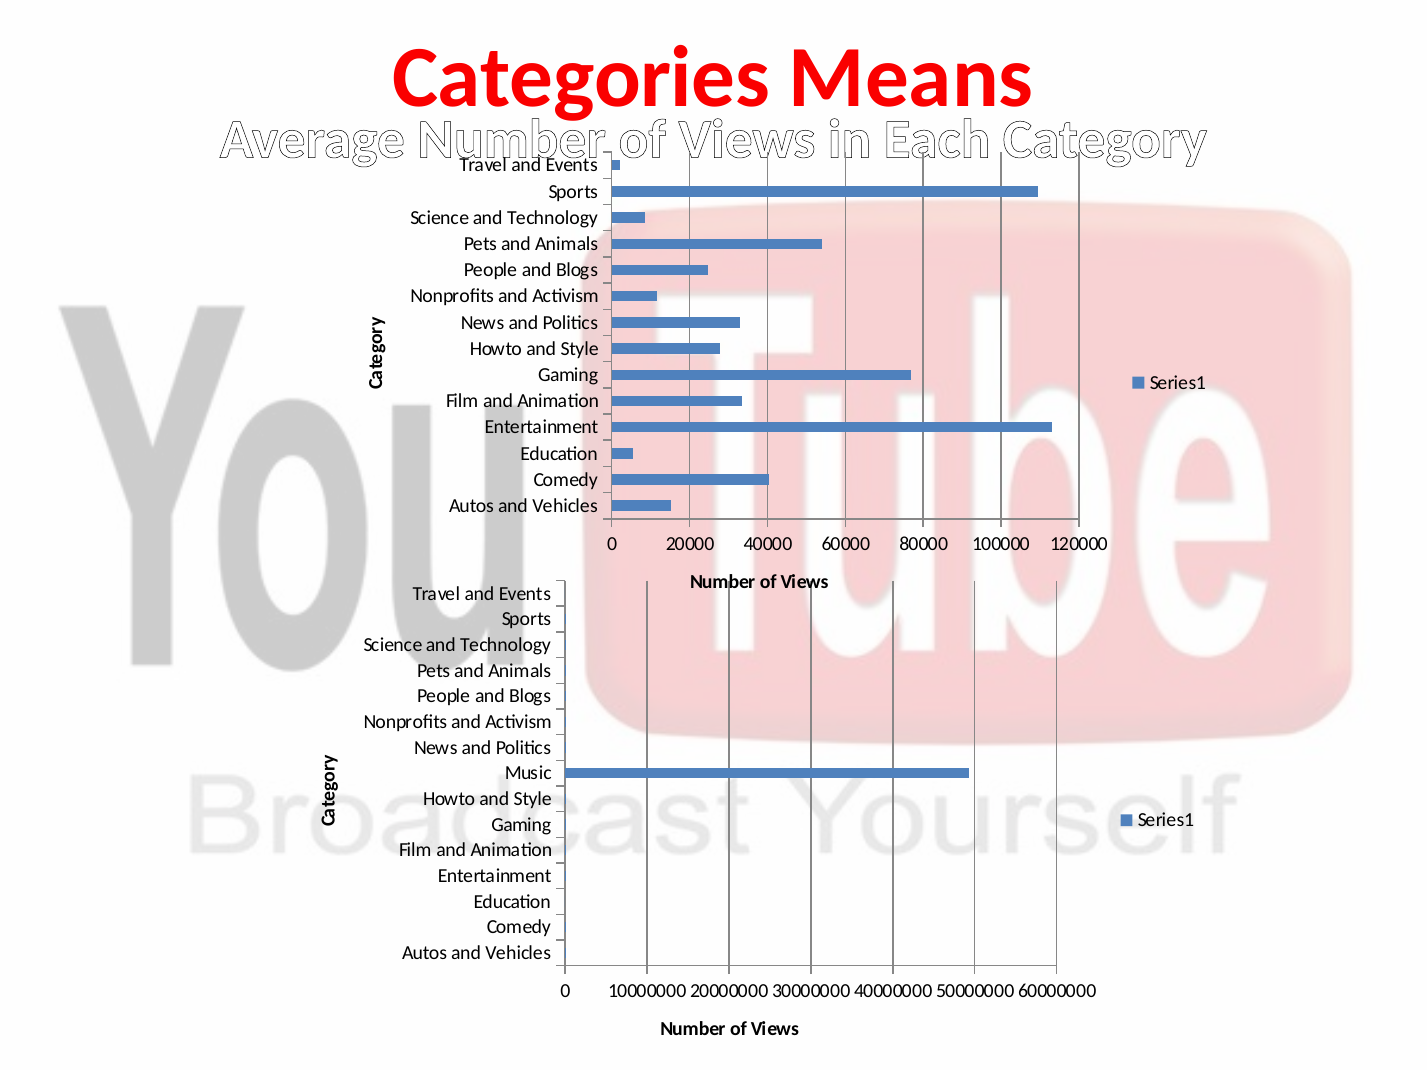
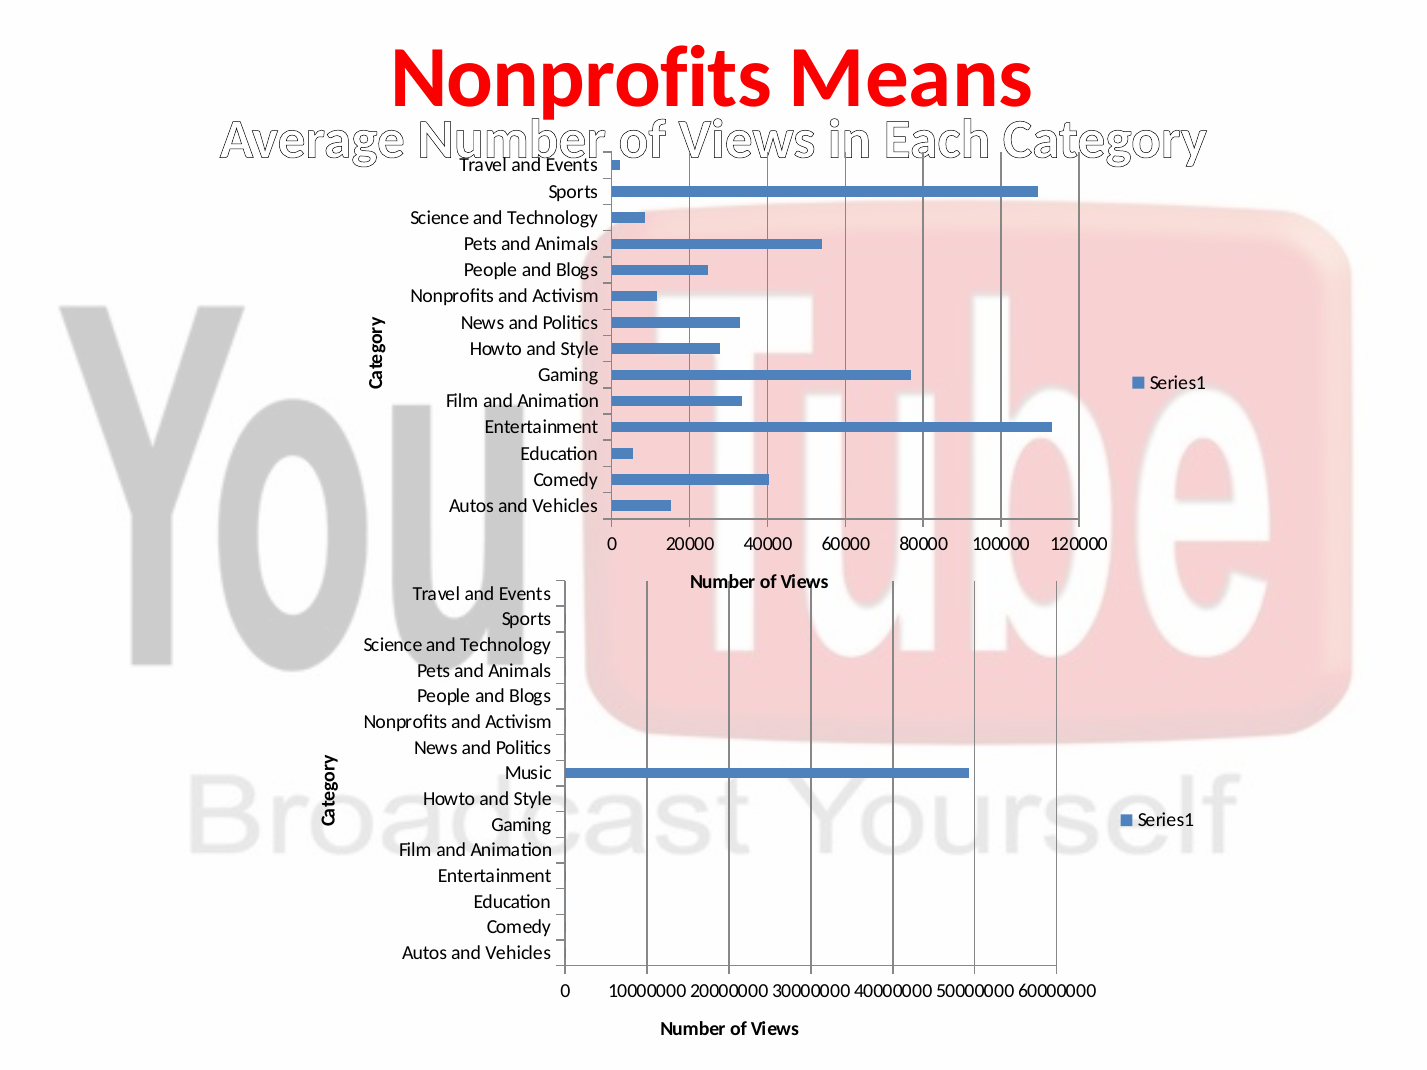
Categories: Categories -> Nonprofits (581, 77)
